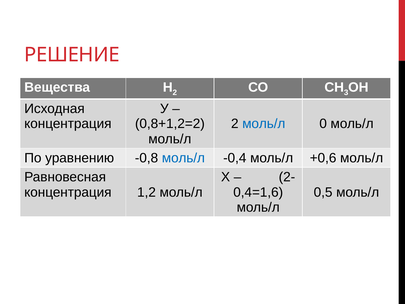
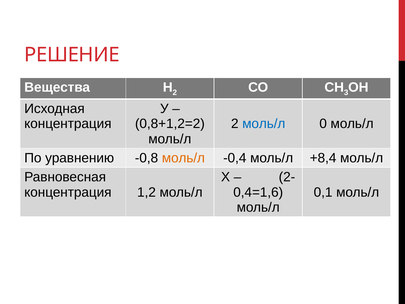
моль/л colour: blue -> orange (183, 158)
+0,6: +0,6 -> +8,4 (323, 158)
0,5: 0,5 -> 0,1 (323, 192)
